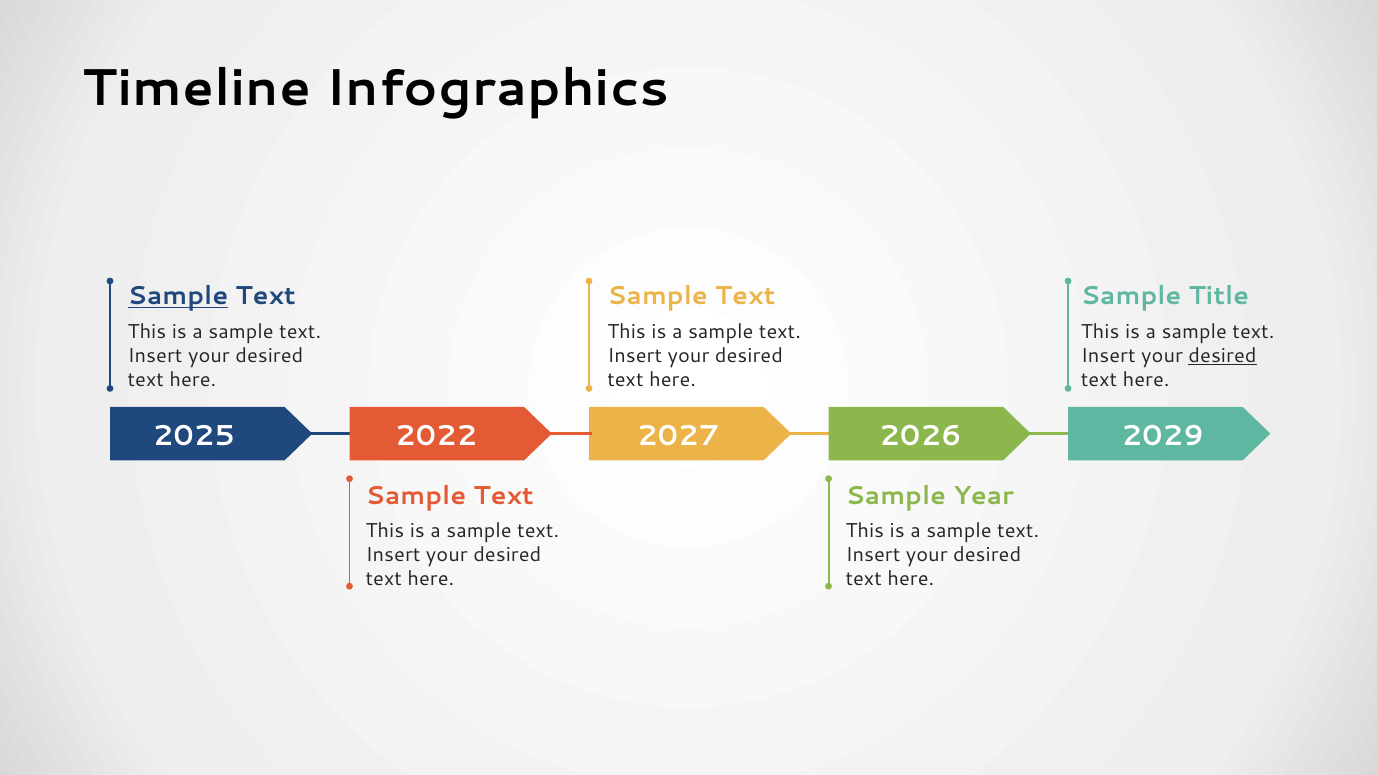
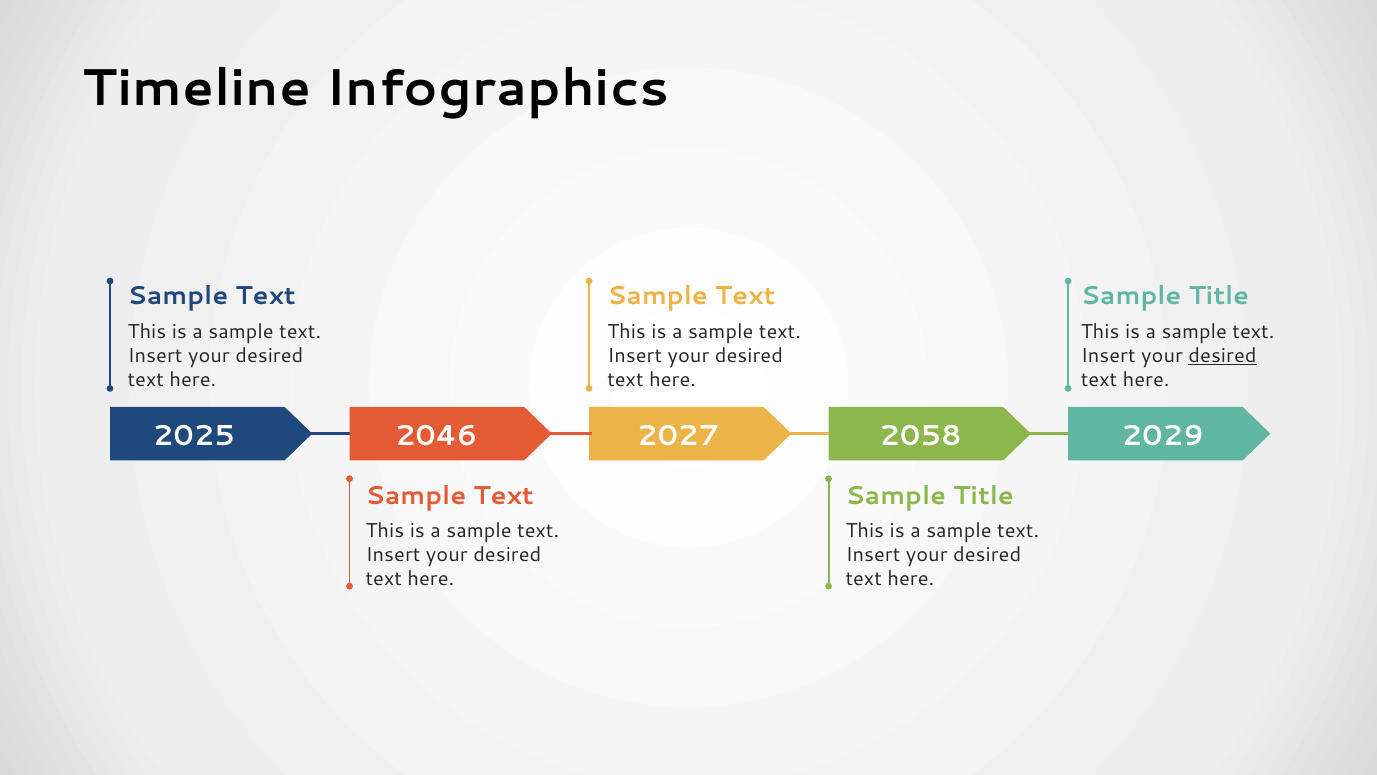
Sample underline: present -> none (178, 296)
2022: 2022 -> 2046 (436, 436)
2026: 2026 -> 2058 (921, 436)
Year: Year -> Title (984, 496)
